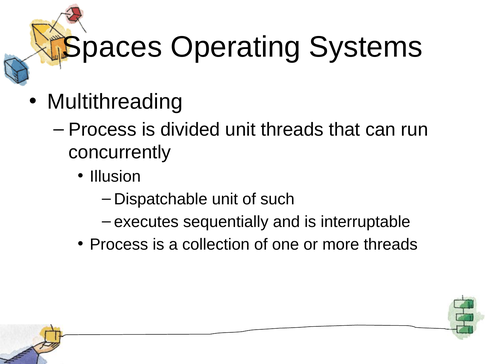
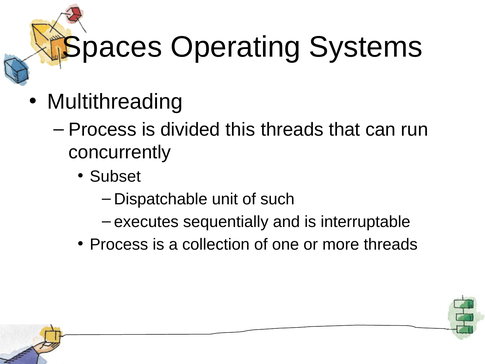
divided unit: unit -> this (240, 130)
Illusion: Illusion -> Subset (115, 176)
